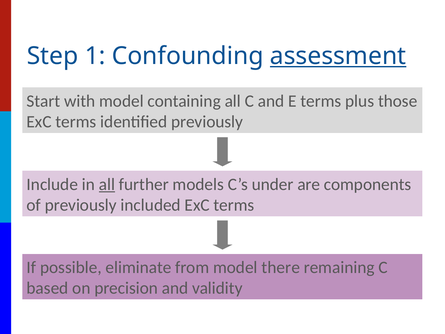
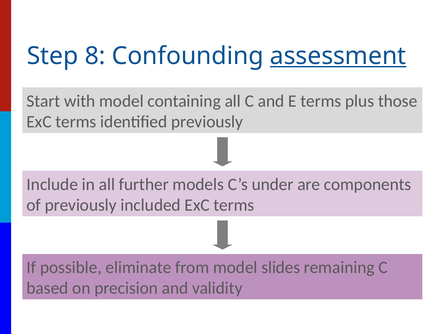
1: 1 -> 8 (95, 56)
all underline: present -> none (107, 184)
there: there -> slides (281, 267)
